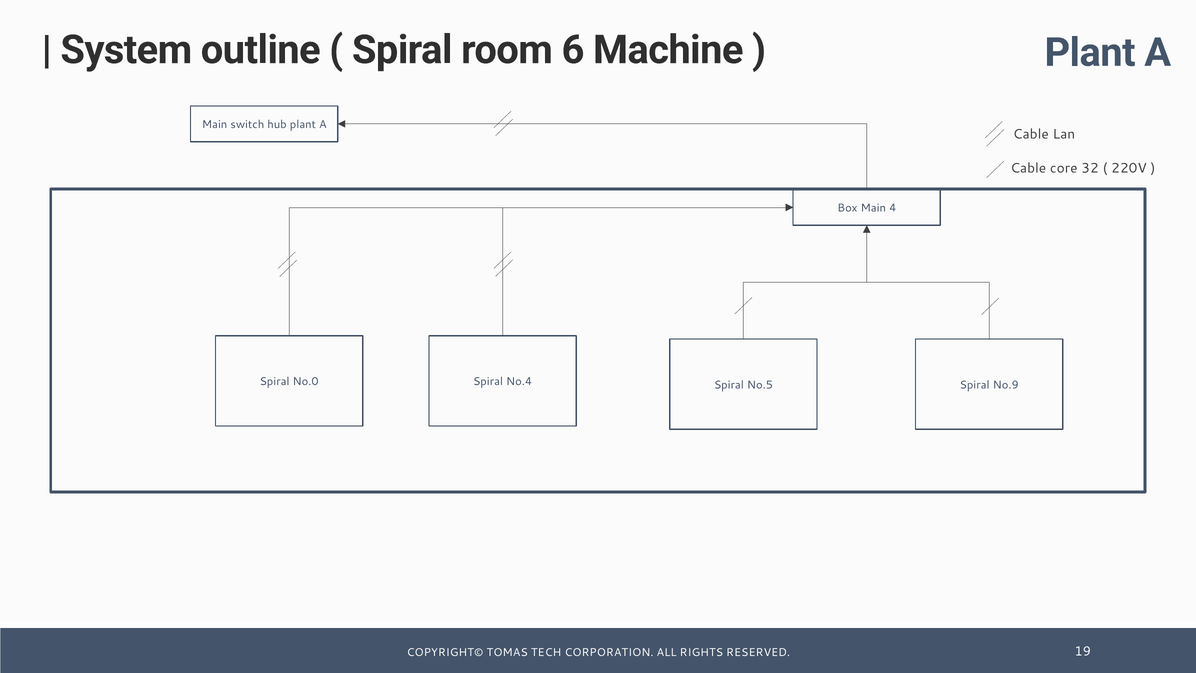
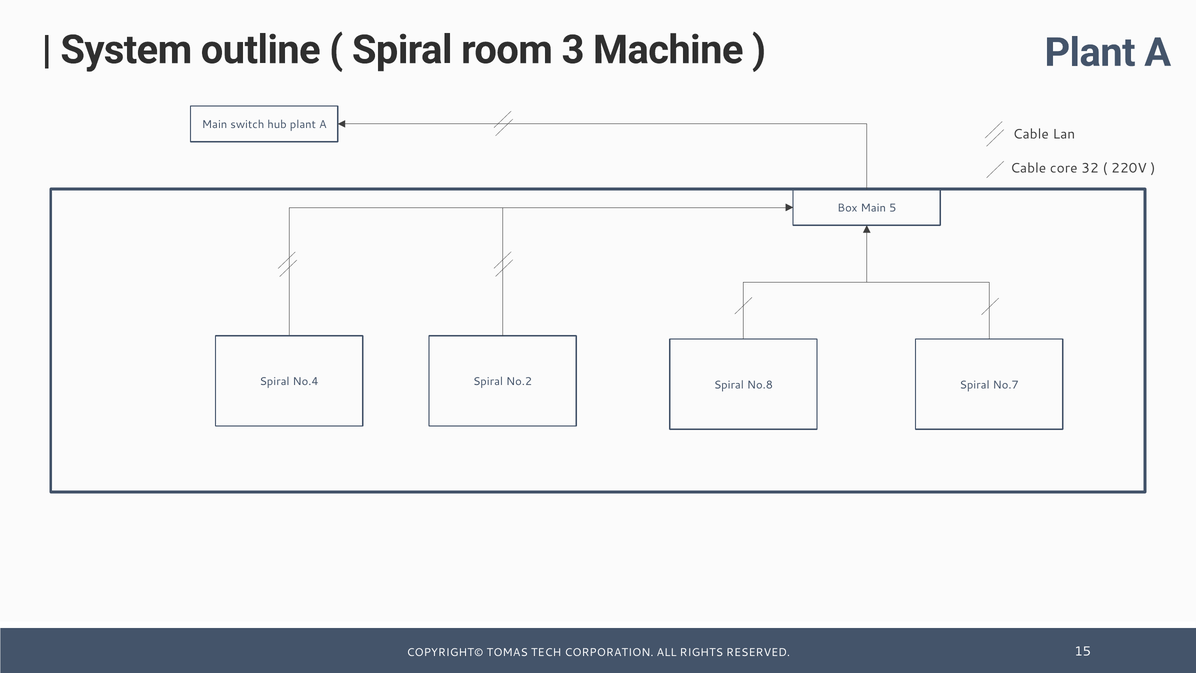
6: 6 -> 3 (573, 50)
4: 4 -> 5 (893, 208)
No.0: No.0 -> No.4 (306, 382)
No.4: No.4 -> No.2 (519, 382)
No.5: No.5 -> No.8 (760, 385)
No.9: No.9 -> No.7 (1006, 385)
19: 19 -> 15 (1083, 651)
